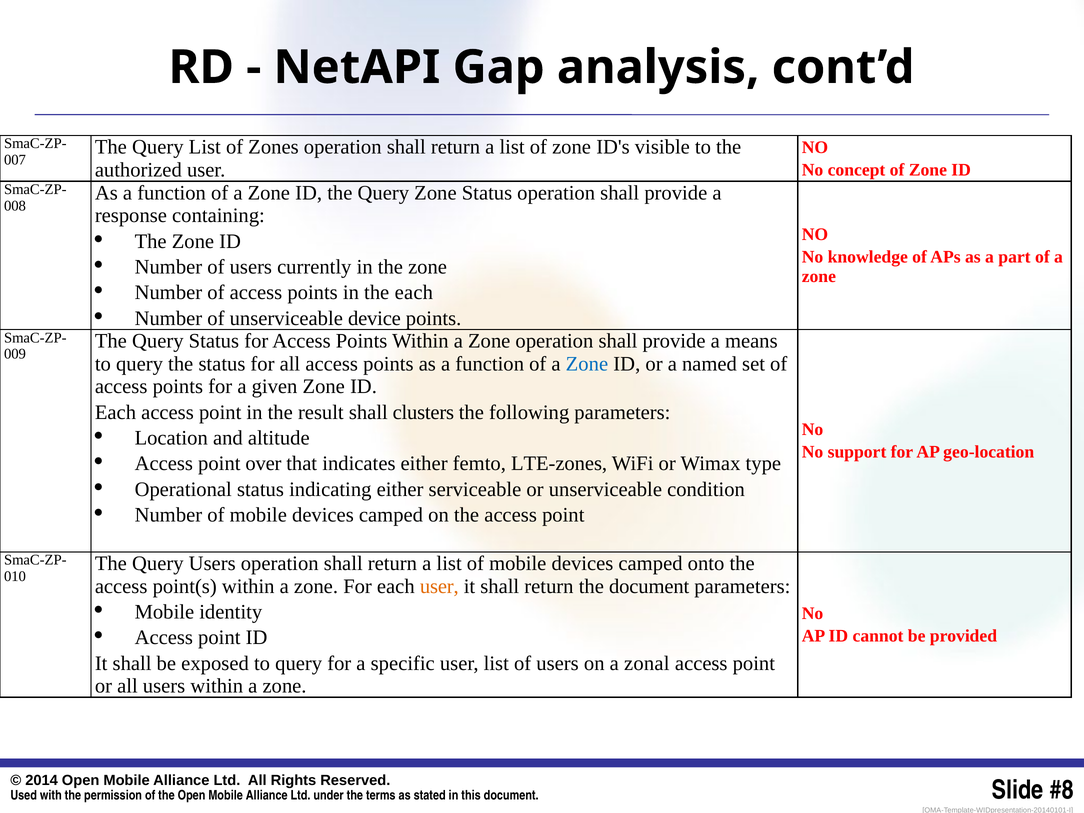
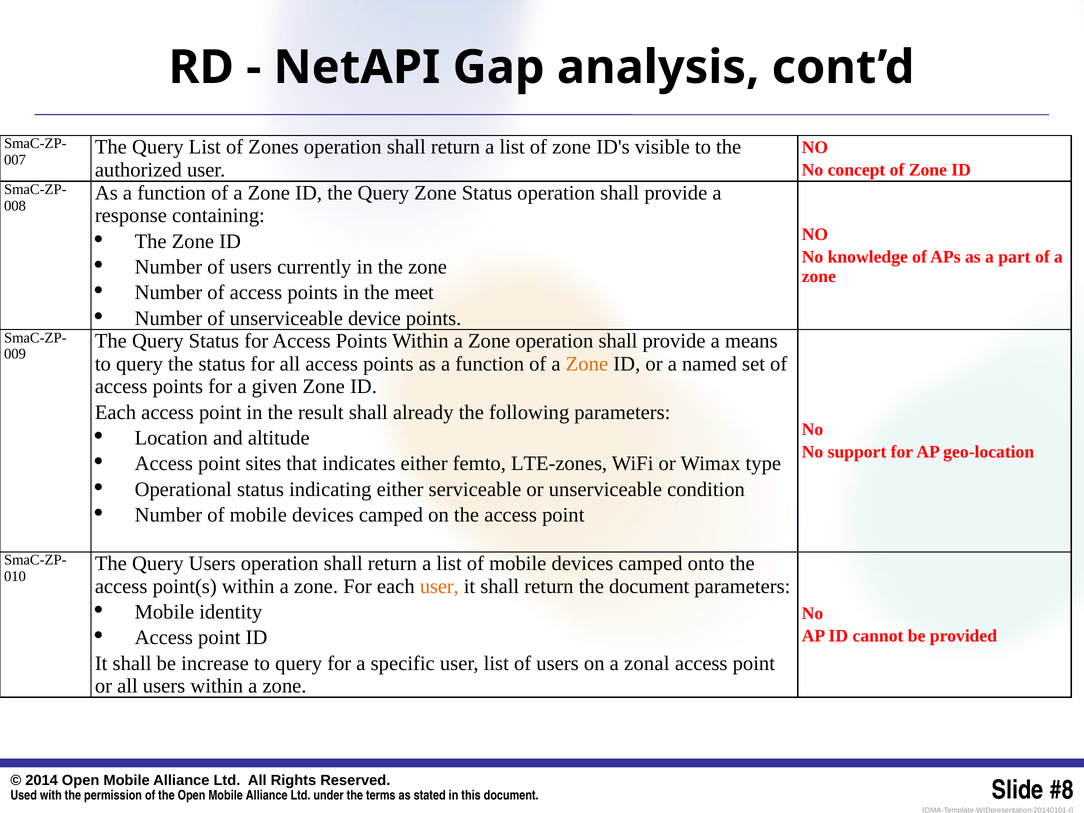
the each: each -> meet (414, 293)
Zone colour: blue -> orange (587, 364)
clusters: clusters -> already (423, 412)
over: over -> sites (263, 464)
exposed: exposed -> increase (215, 663)
